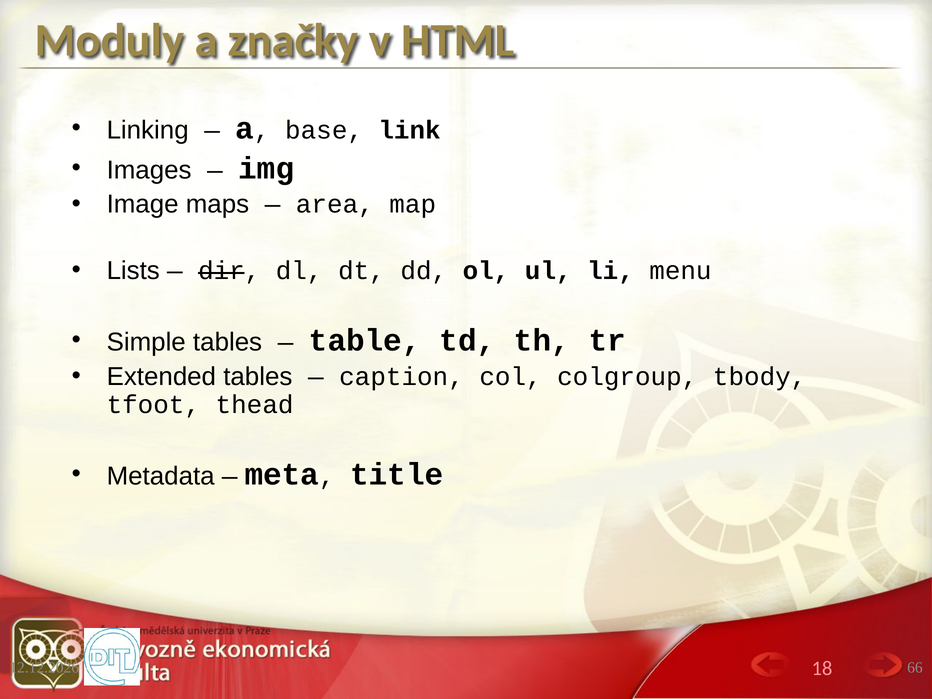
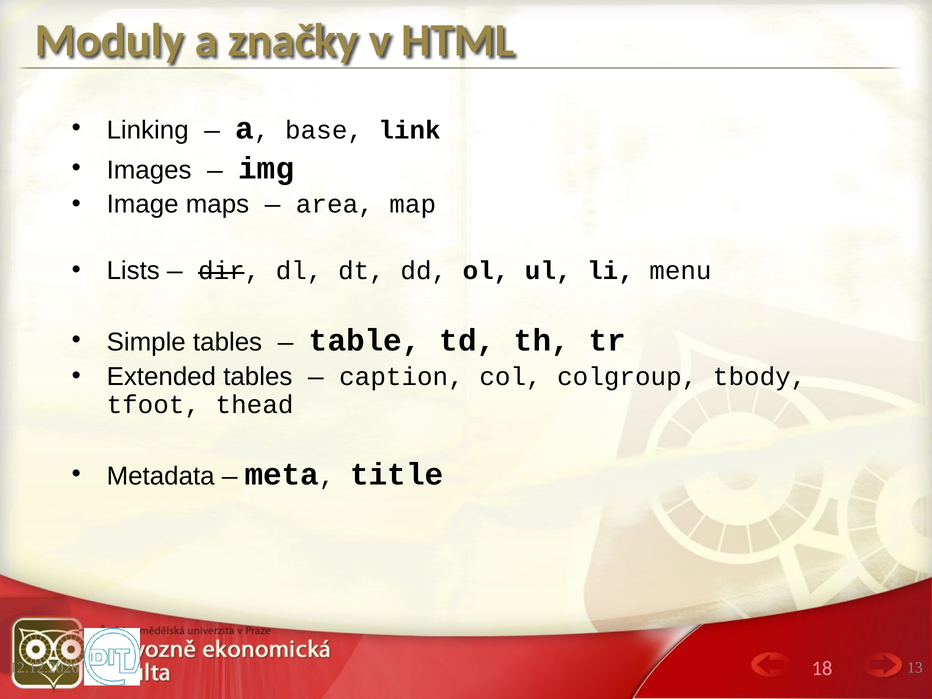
66: 66 -> 13 (915, 668)
